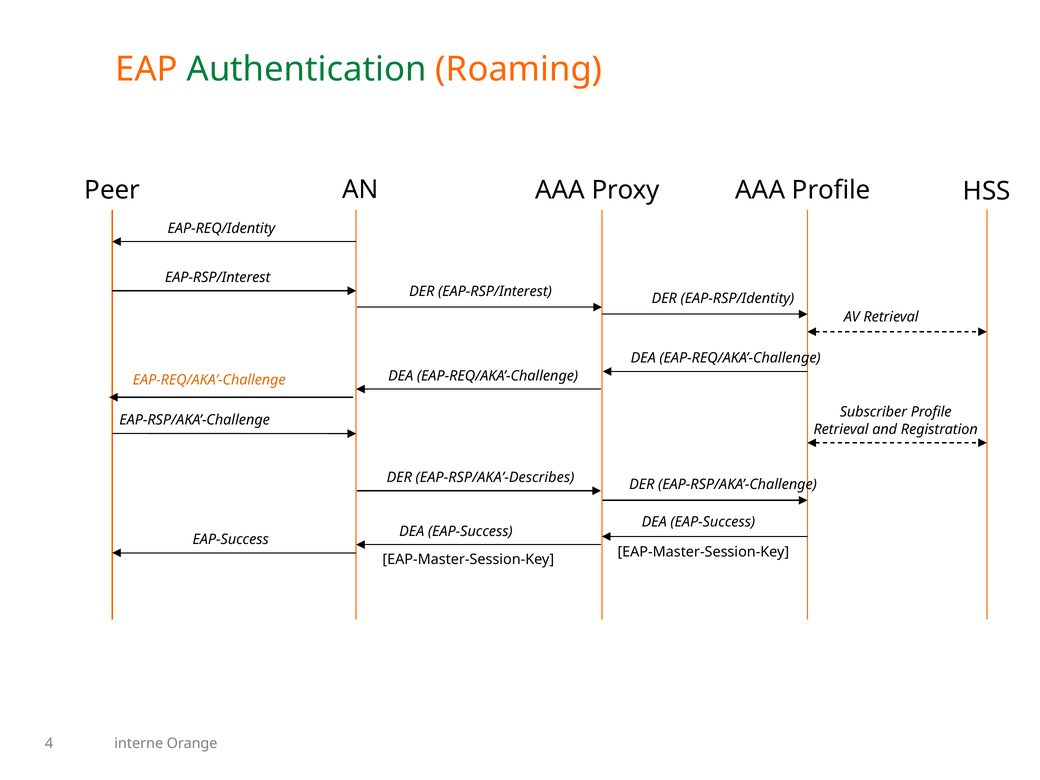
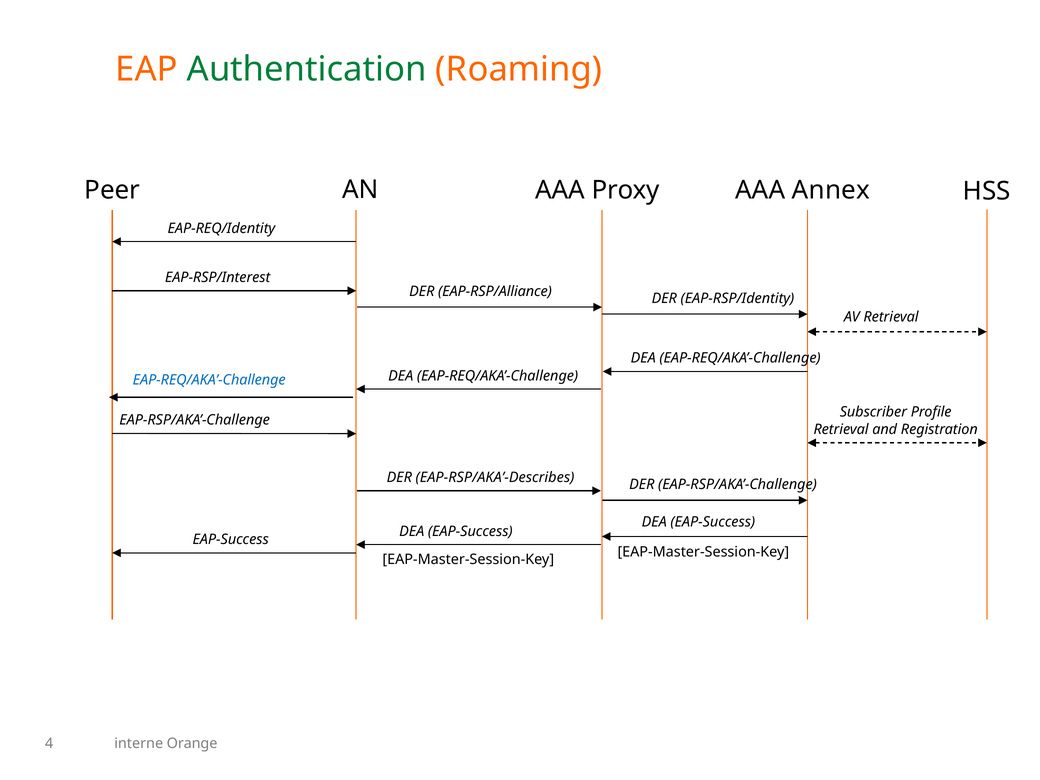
AAA Profile: Profile -> Annex (831, 190)
DER EAP-RSP/Interest: EAP-RSP/Interest -> EAP-RSP/Alliance (495, 292)
EAP-REQ/AKA’-Challenge colour: orange -> blue (209, 380)
